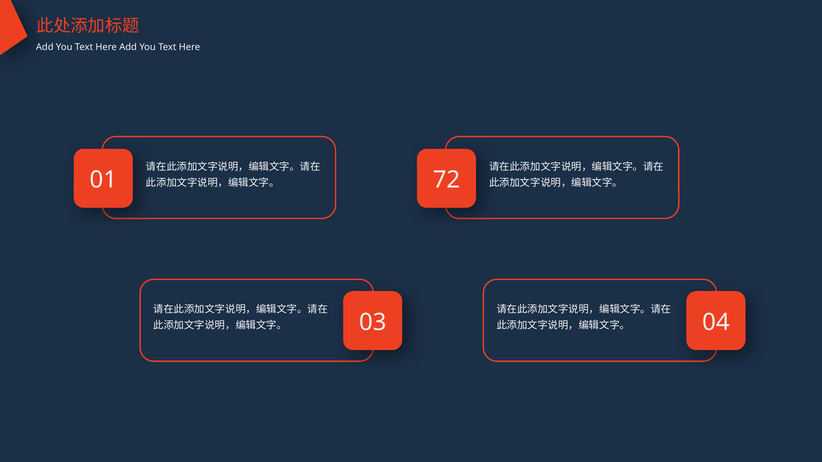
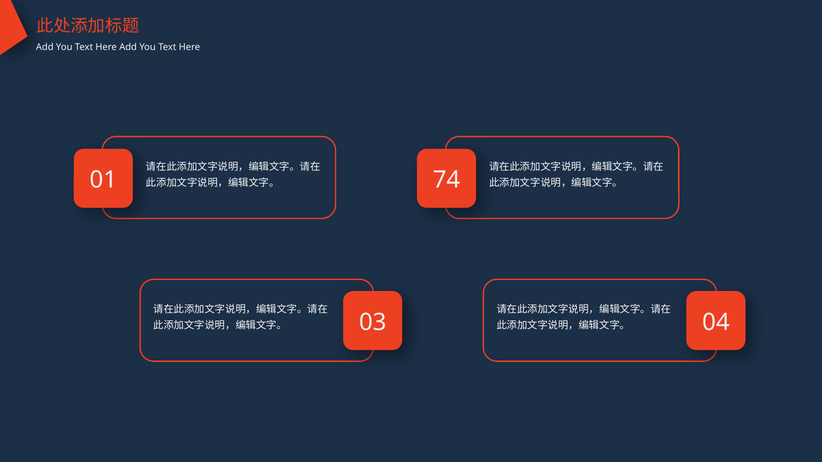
72: 72 -> 74 (446, 180)
